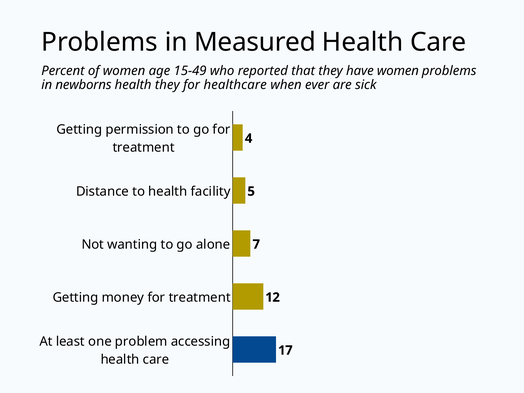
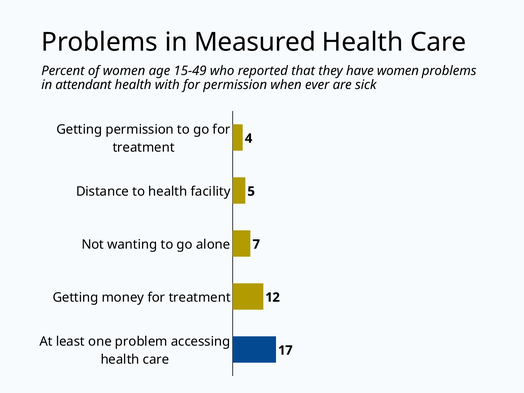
newborns: newborns -> attendant (83, 85)
health they: they -> with (167, 85)
for healthcare: healthcare -> permission (235, 85)
